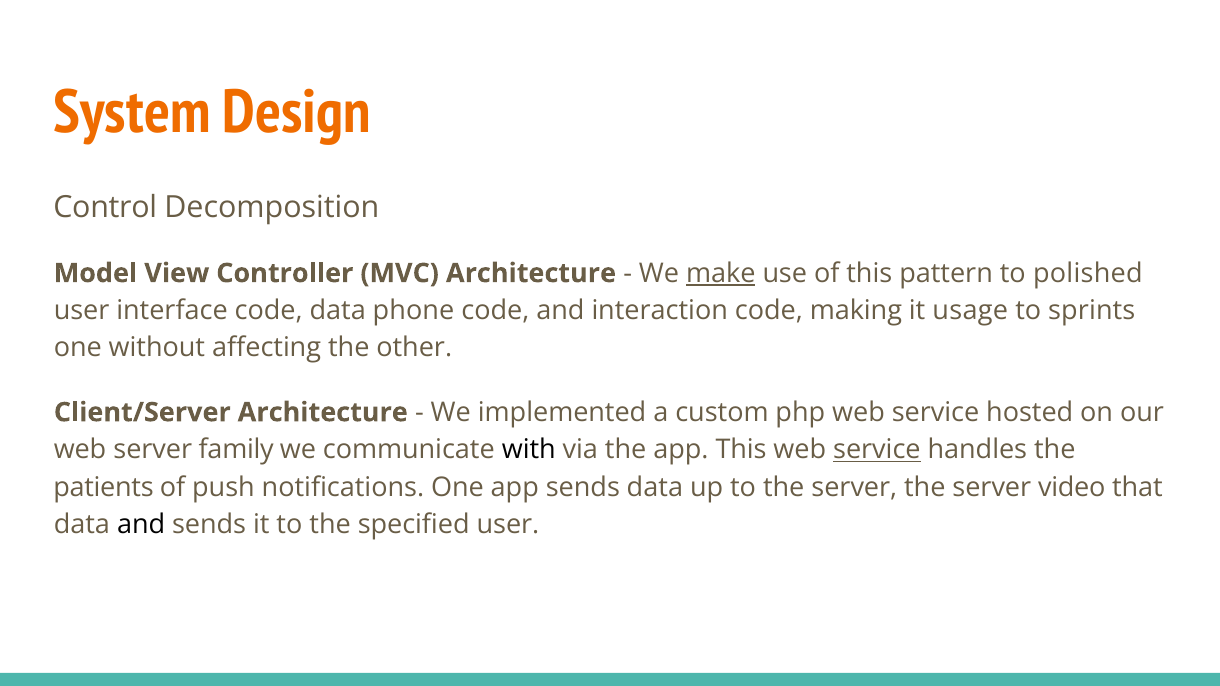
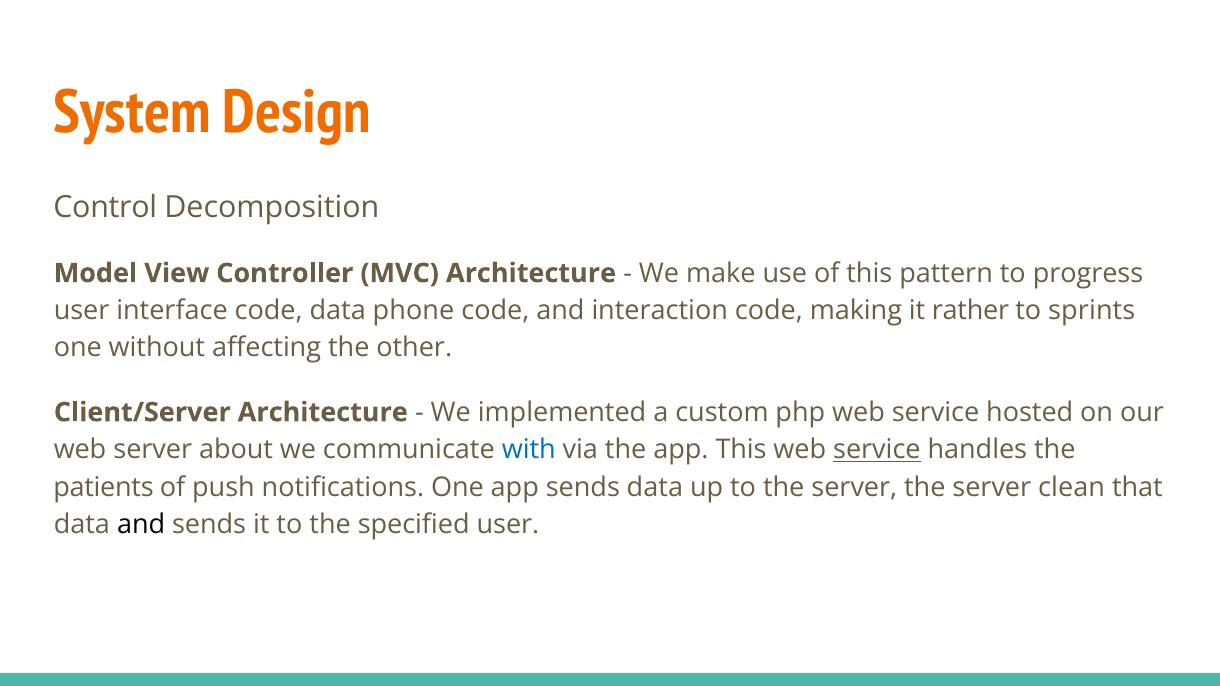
make underline: present -> none (721, 273)
polished: polished -> progress (1088, 273)
usage: usage -> rather (971, 311)
family: family -> about (236, 450)
with colour: black -> blue (529, 450)
video: video -> clean (1072, 487)
